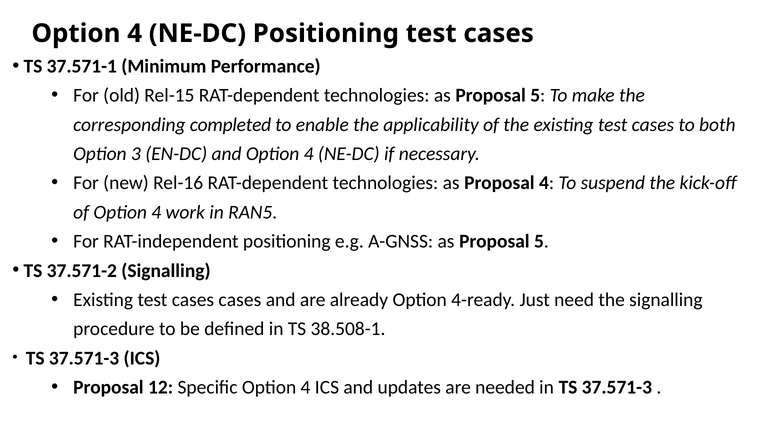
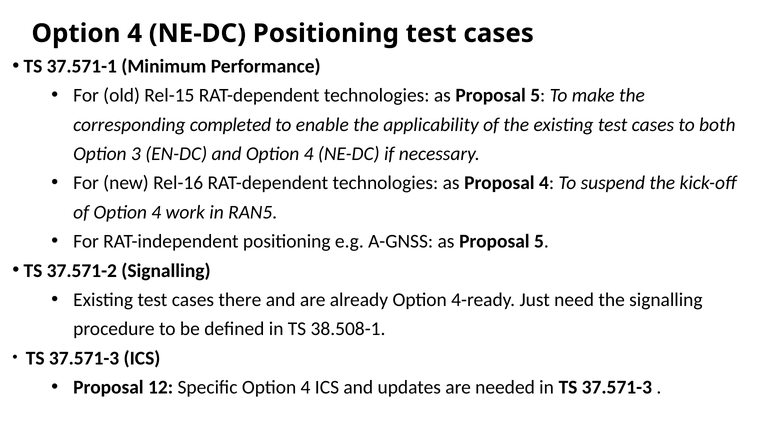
cases cases: cases -> there (240, 300)
